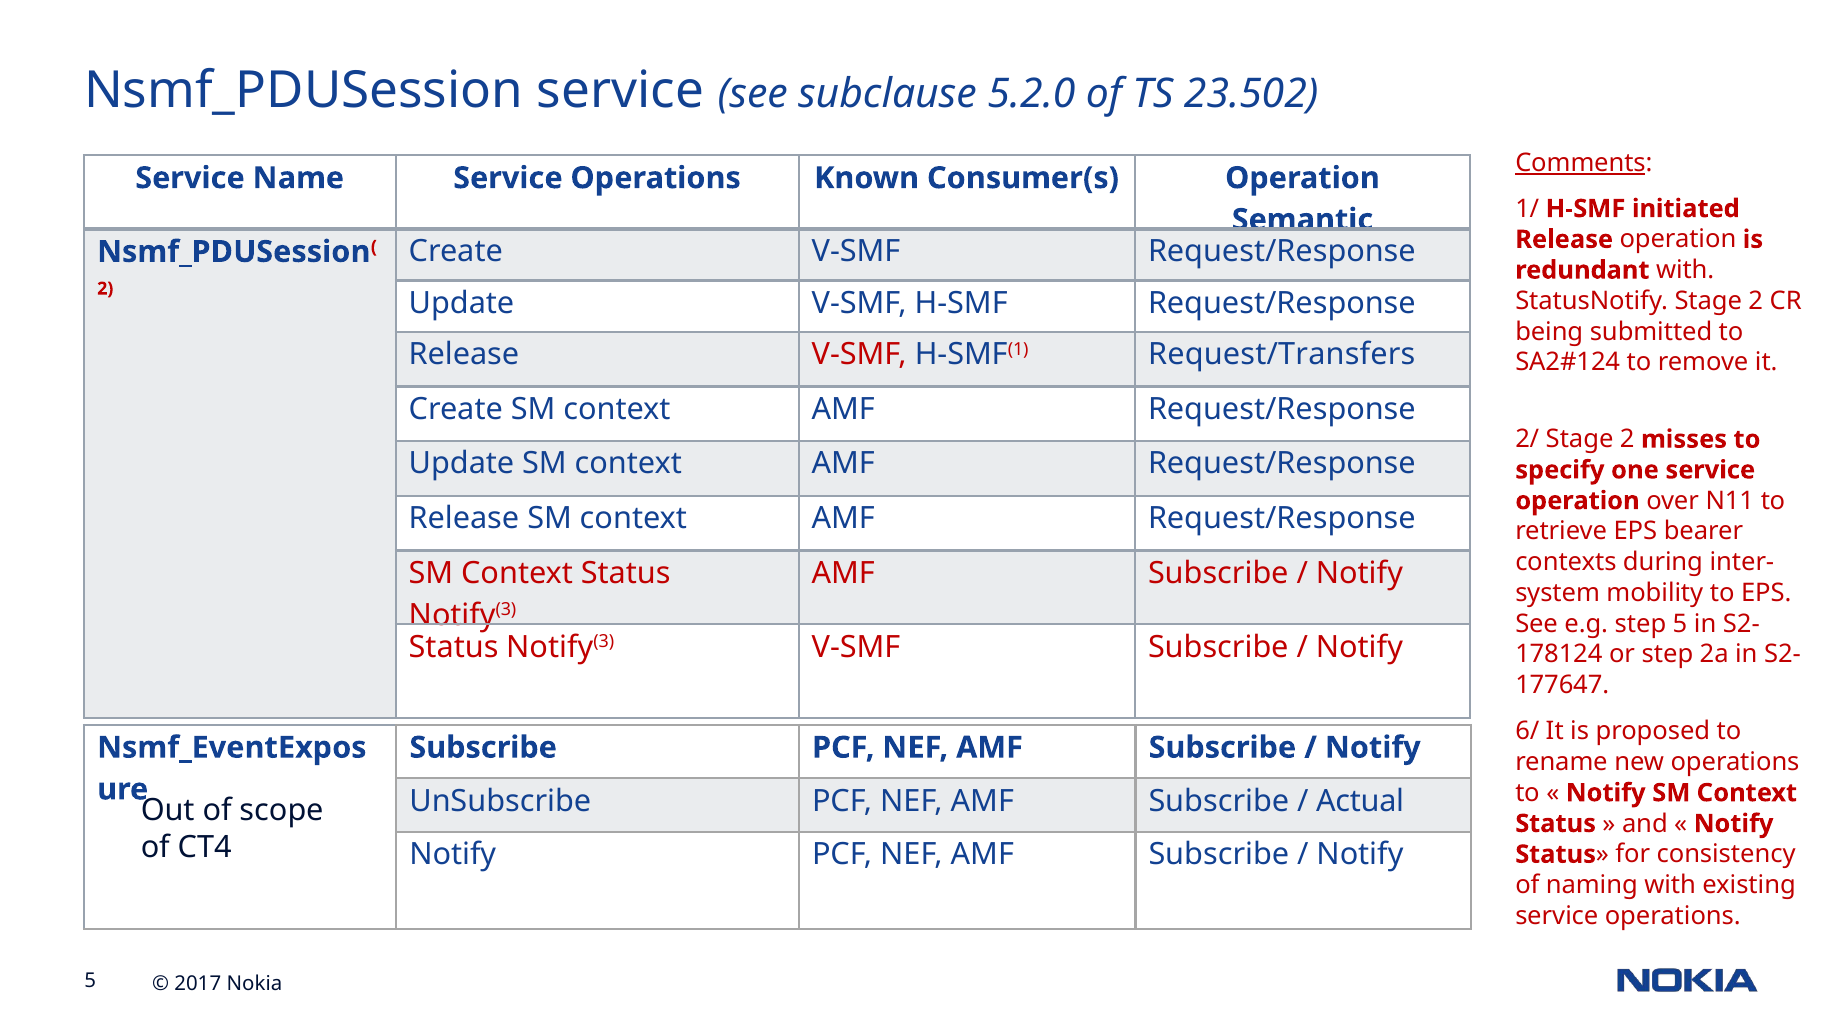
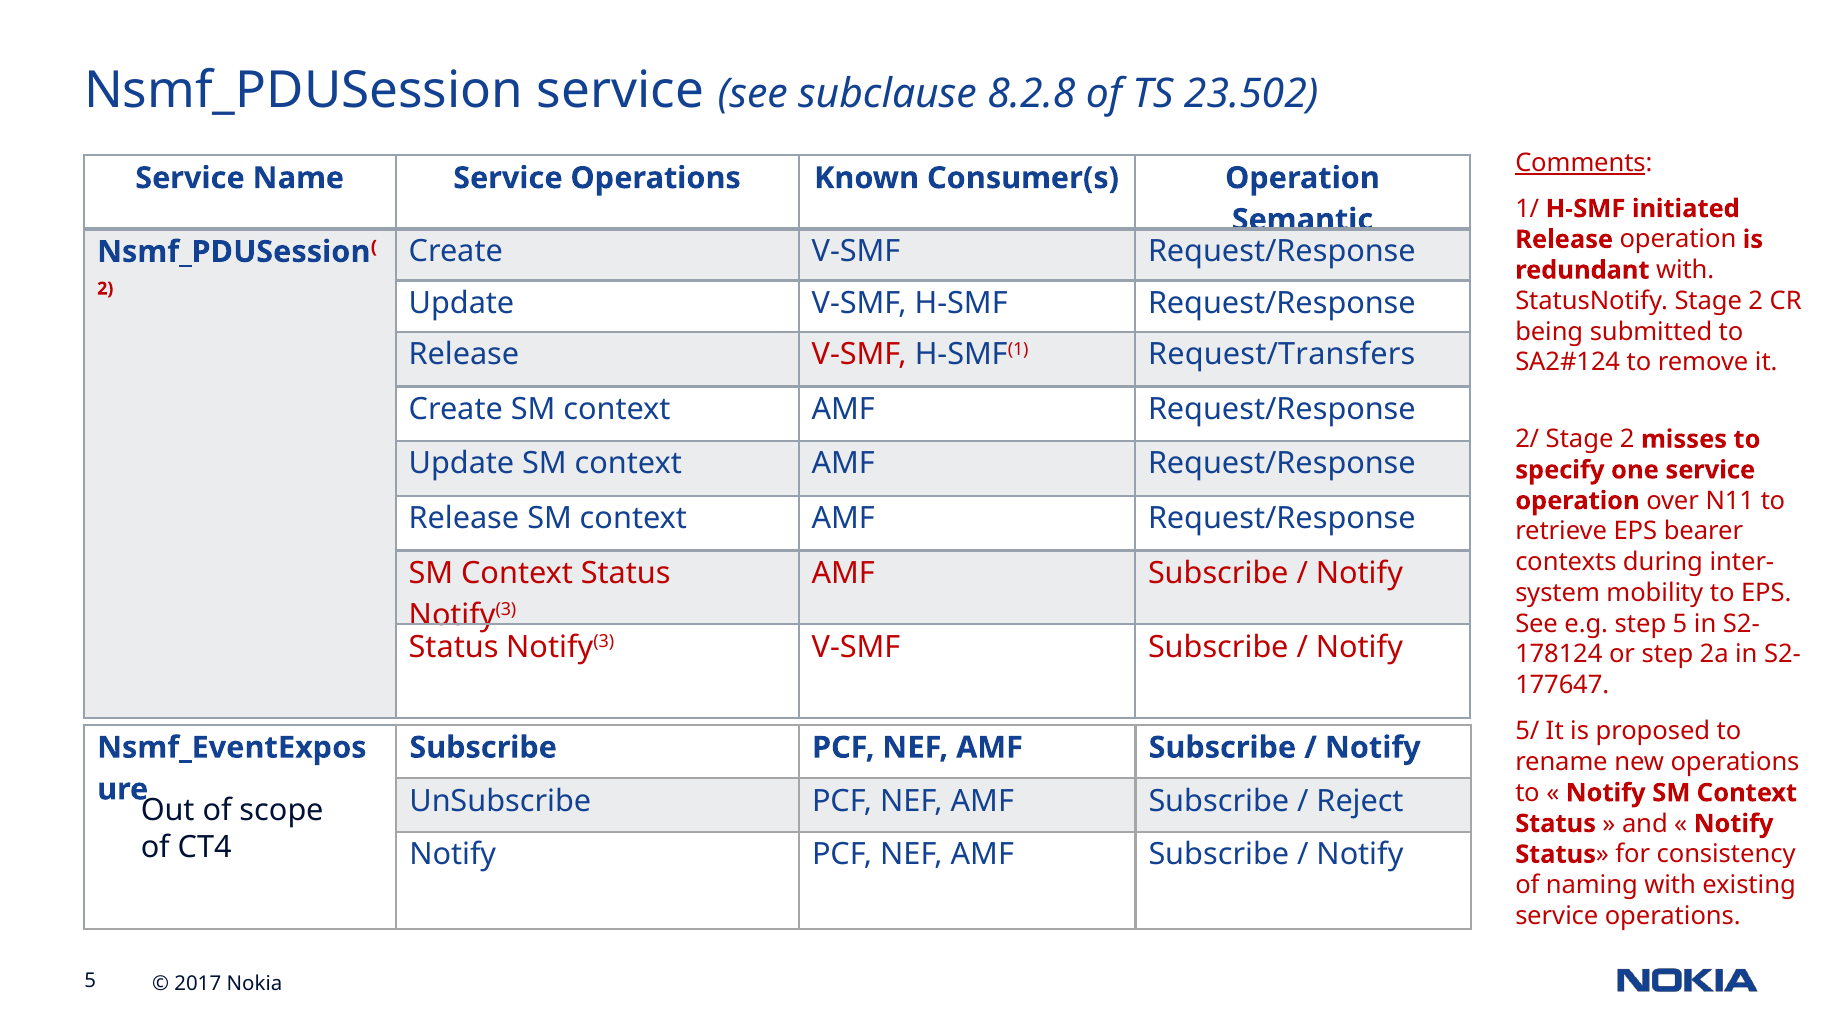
5.2.0: 5.2.0 -> 8.2.8 (1031, 94)
6/: 6/ -> 5/ (1527, 731)
Actual: Actual -> Reject (1360, 801)
